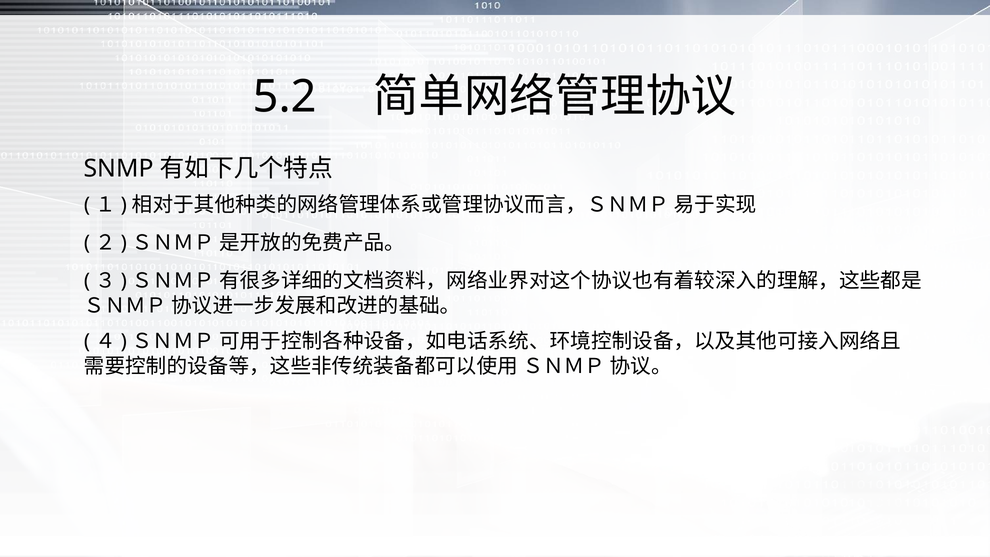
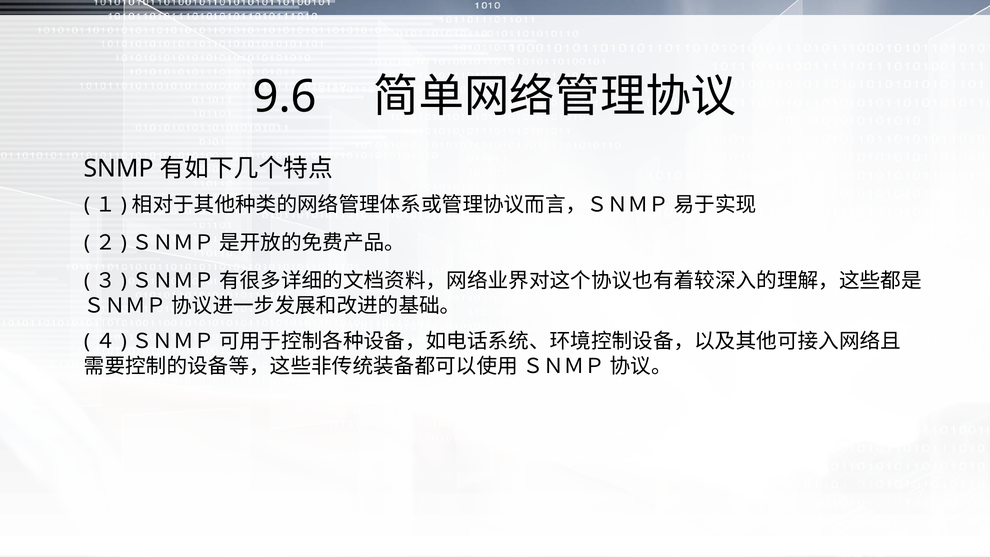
5.2: 5.2 -> 9.6 (285, 97)
